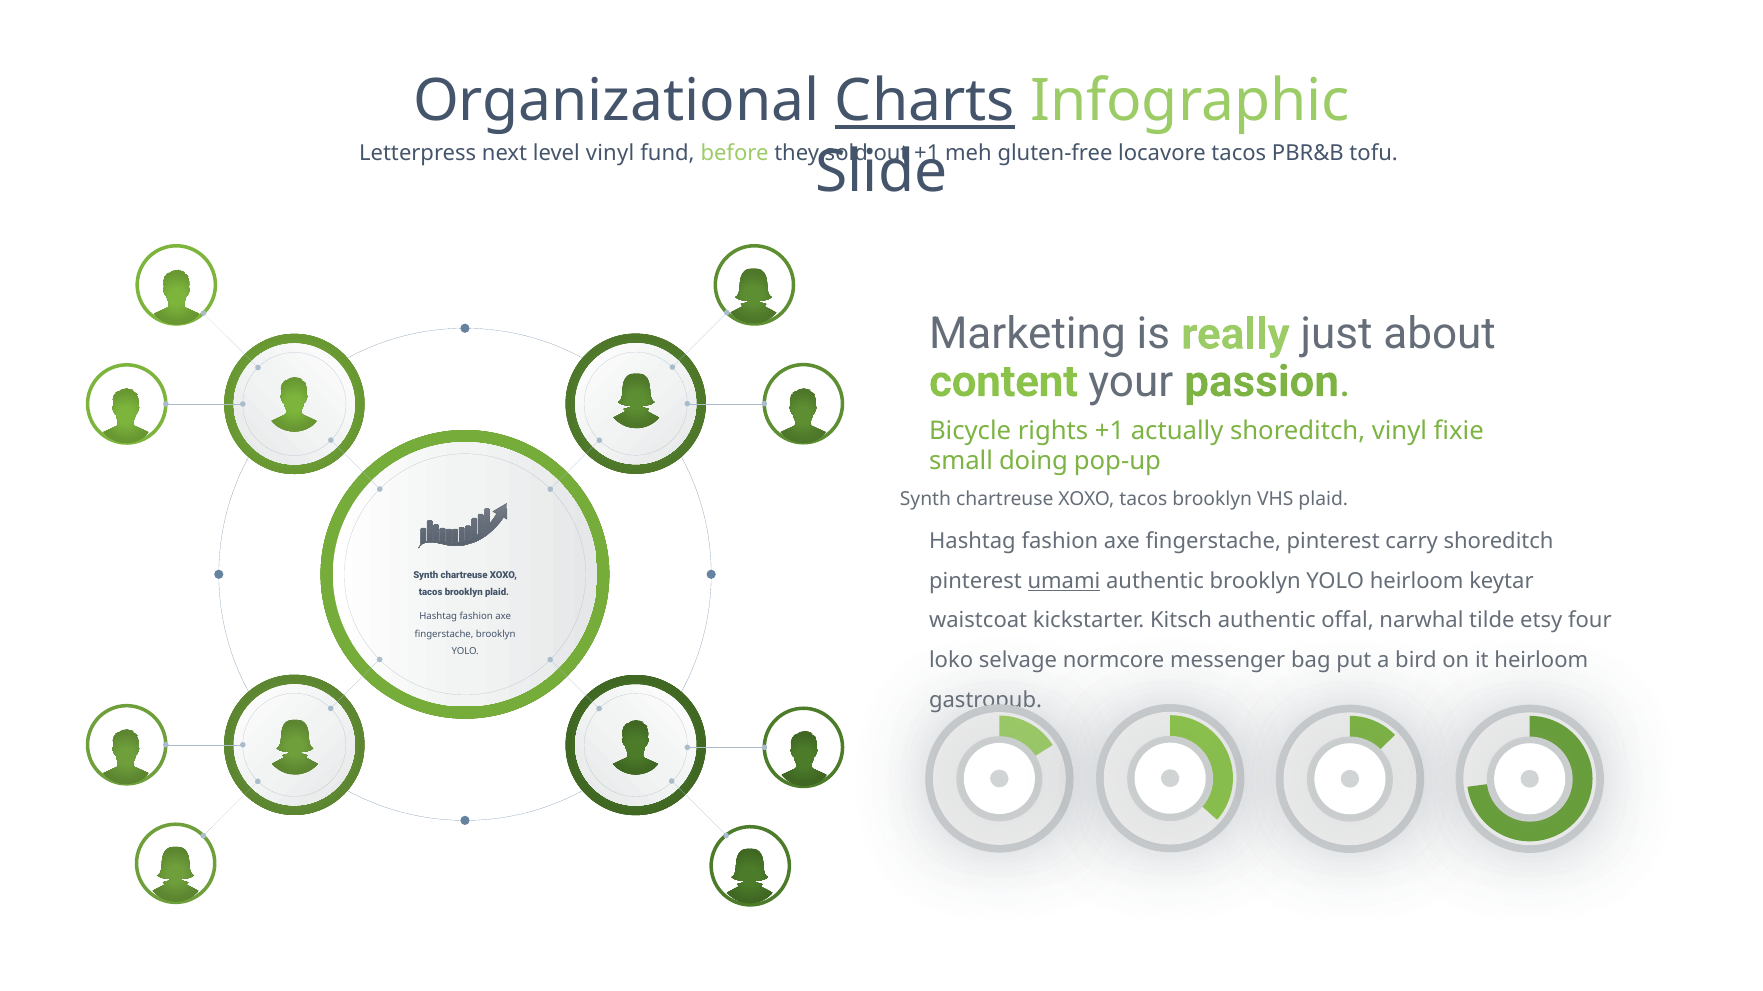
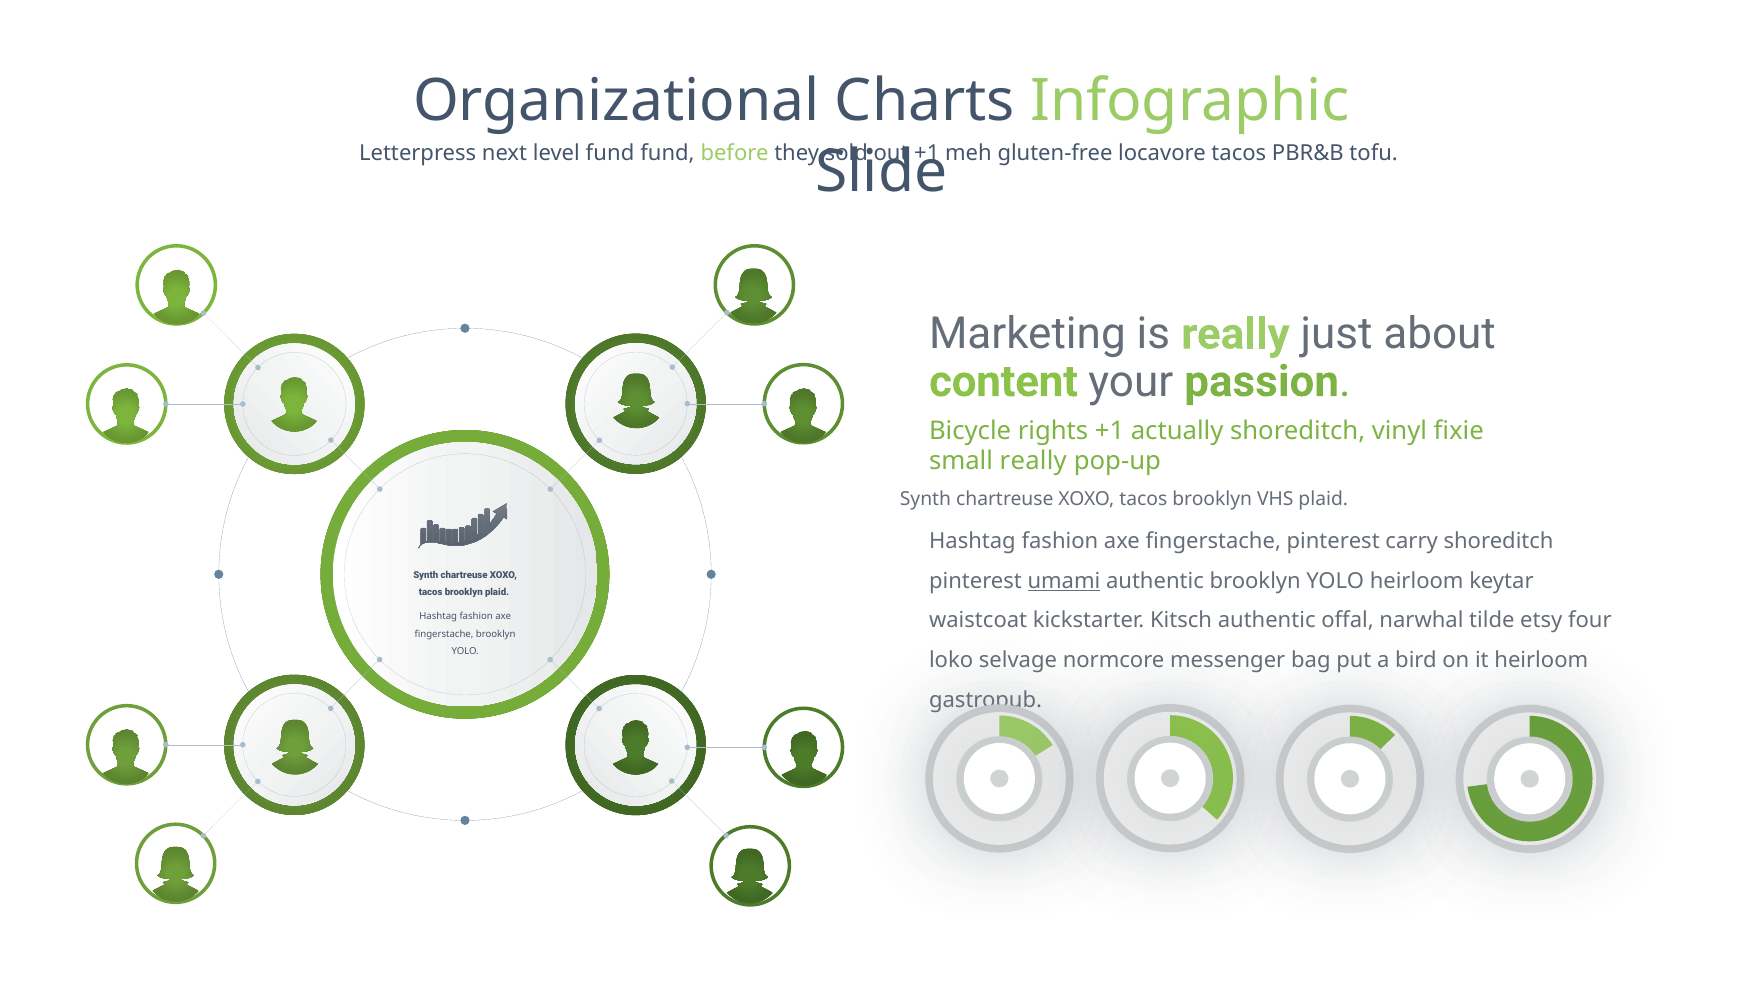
Charts underline: present -> none (925, 102)
level vinyl: vinyl -> fund (610, 154)
small doing: doing -> really (1033, 462)
